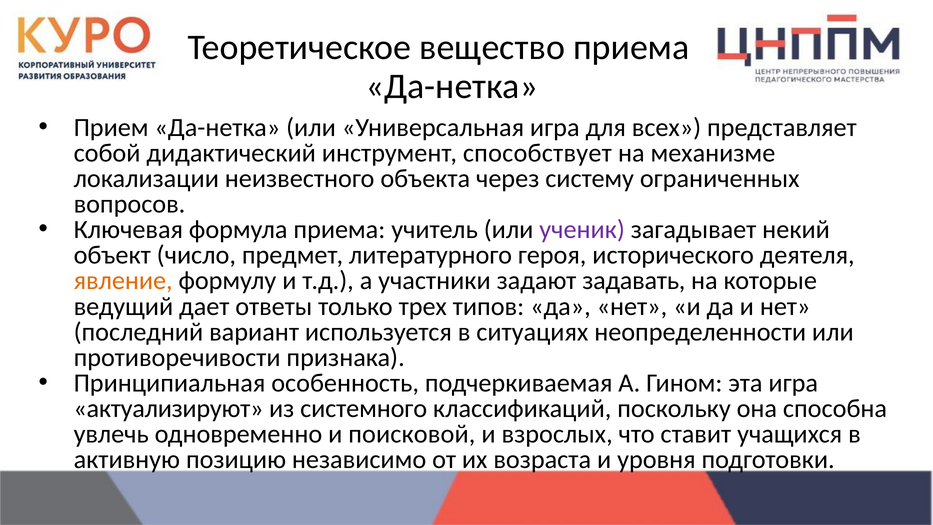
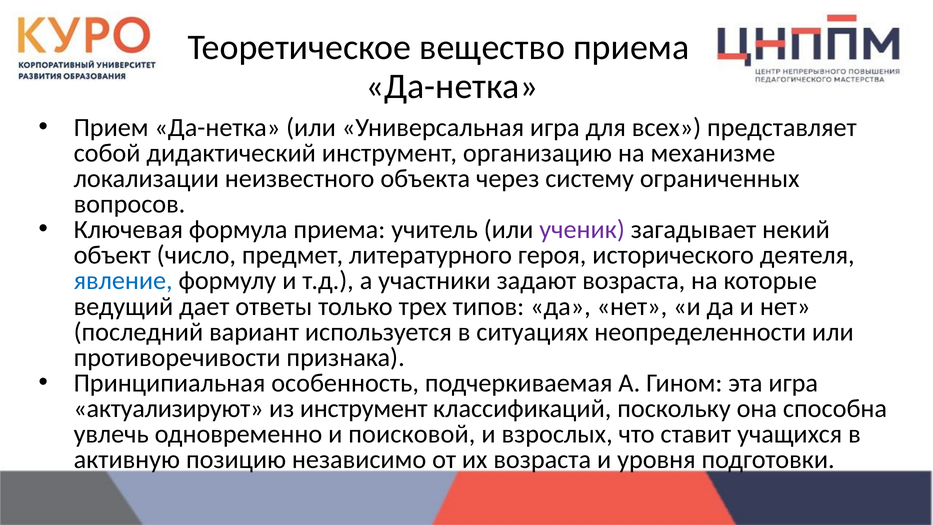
способствует: способствует -> организацию (537, 153)
явление colour: orange -> blue (123, 281)
задают задавать: задавать -> возраста (634, 281)
из системного: системного -> инструмент (364, 408)
